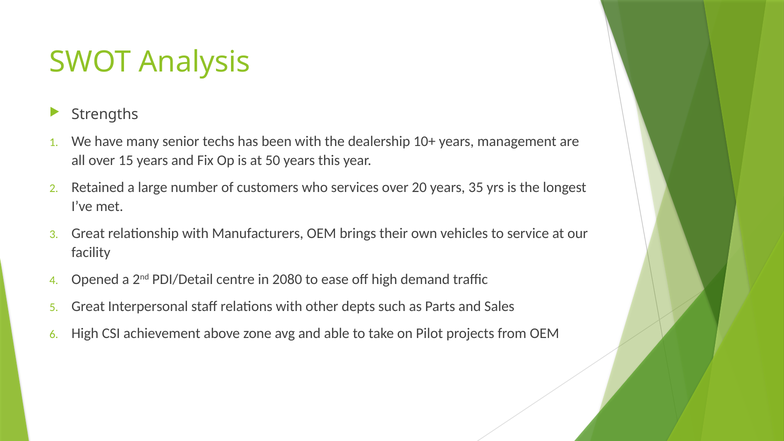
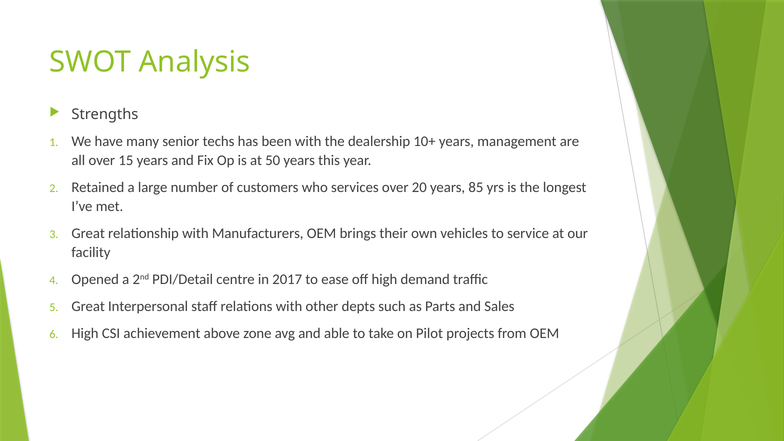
35: 35 -> 85 (476, 187)
2080: 2080 -> 2017 (287, 279)
